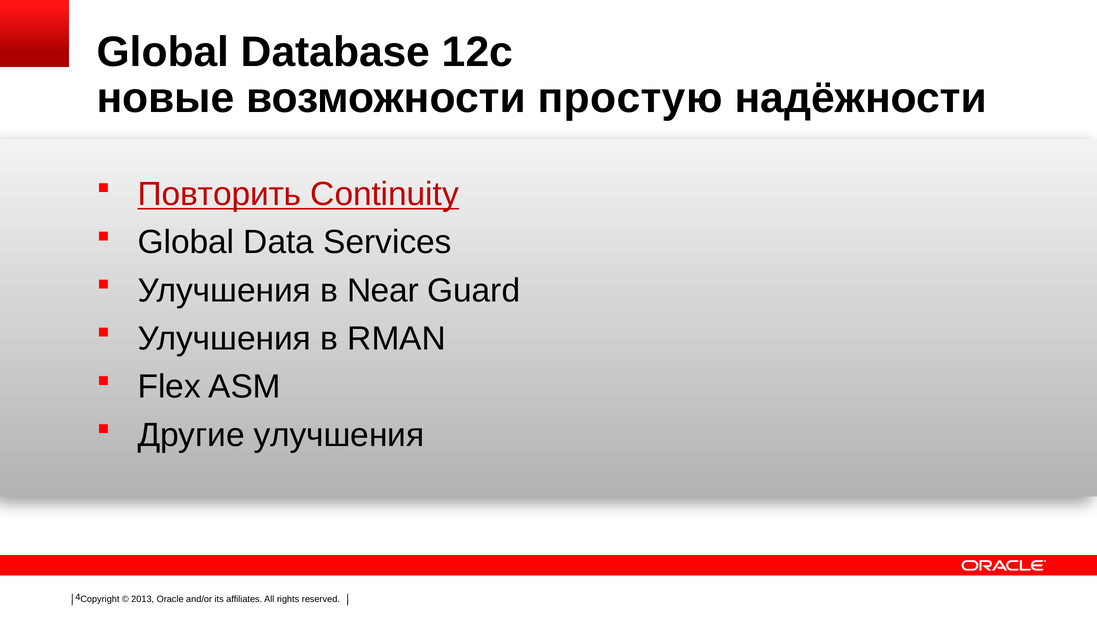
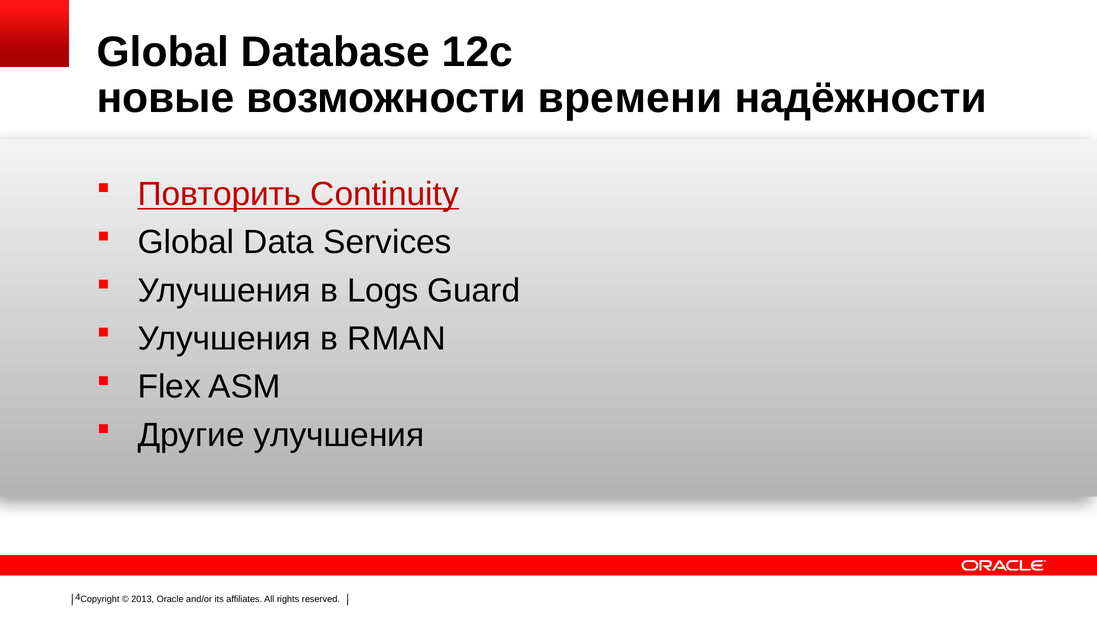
простую: простую -> времени (630, 98)
Near: Near -> Logs (383, 290)
